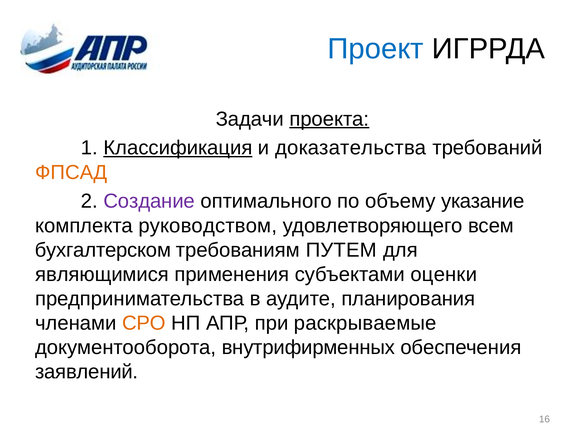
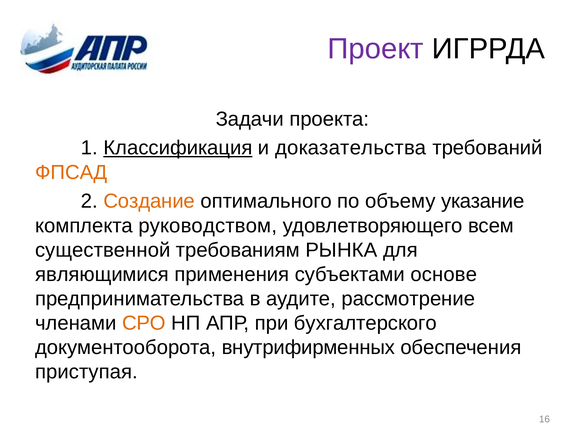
Проект colour: blue -> purple (376, 49)
проекта underline: present -> none (329, 119)
Создание colour: purple -> orange (149, 201)
бухгалтерском: бухгалтерском -> существенной (103, 250)
ПУТЕМ: ПУТЕМ -> РЫНКА (341, 250)
оценки: оценки -> основе (444, 274)
планирования: планирования -> рассмотрение (408, 299)
раскрываемые: раскрываемые -> бухгалтерского (365, 323)
заявлений: заявлений -> приступая (87, 372)
